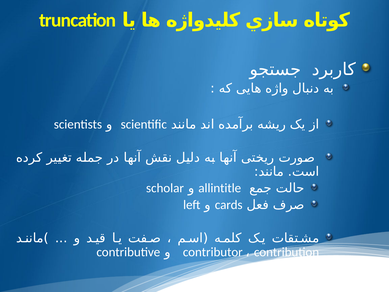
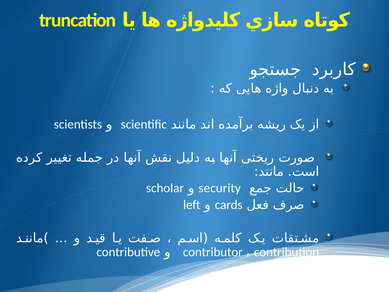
allintitle: allintitle -> security (220, 188)
